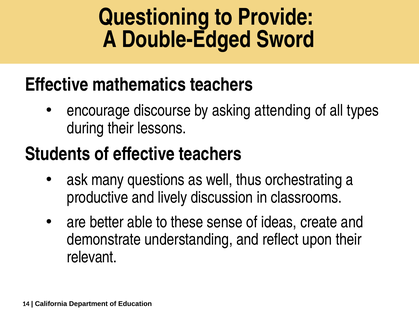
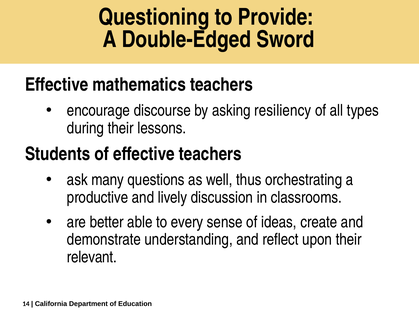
attending: attending -> resiliency (283, 111)
these: these -> every (187, 222)
